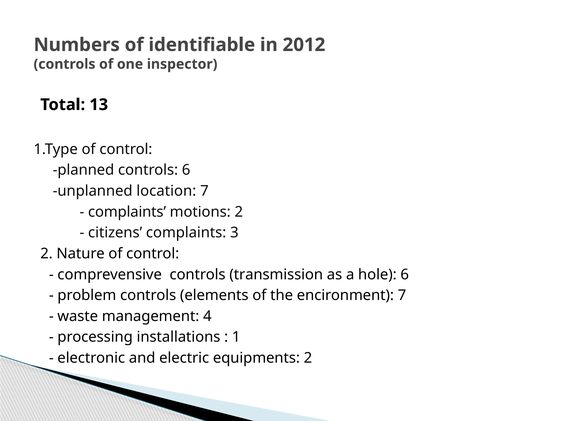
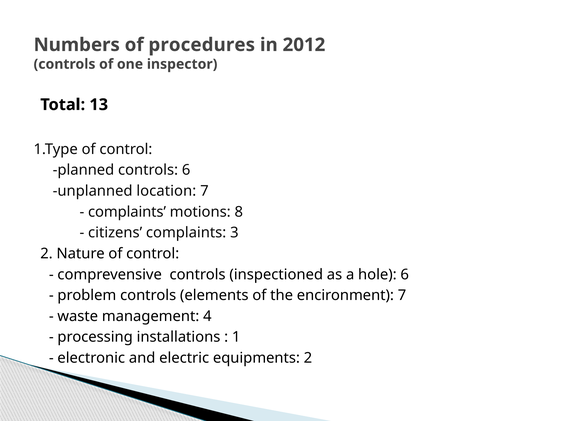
identifiable: identifiable -> procedures (202, 45)
motions 2: 2 -> 8 (239, 212)
transmission: transmission -> inspectioned (276, 274)
